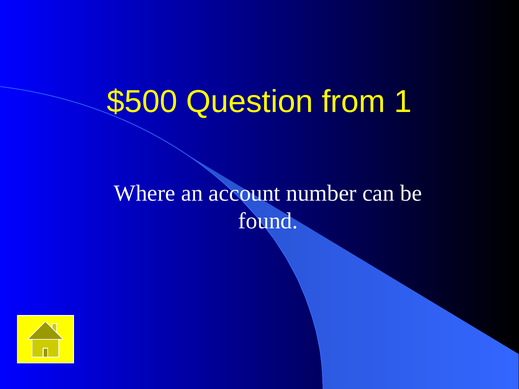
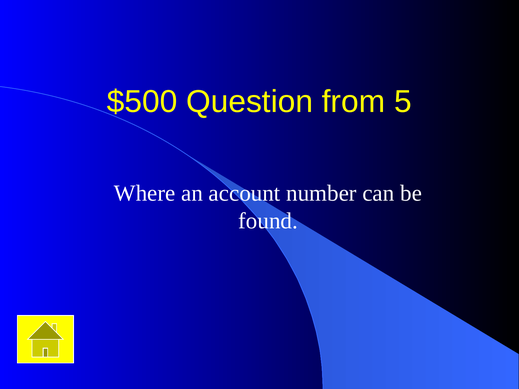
1: 1 -> 5 (403, 102)
